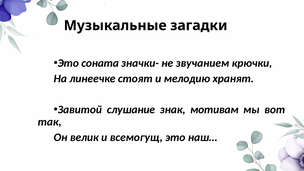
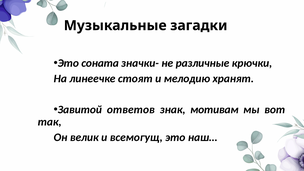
звучанием: звучанием -> различные (203, 63)
слушание: слушание -> ответов (131, 110)
